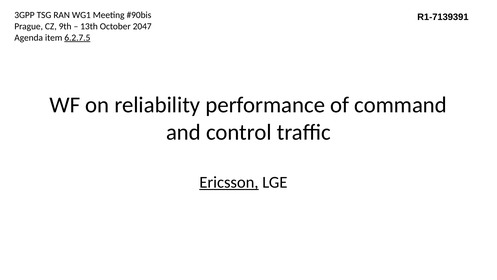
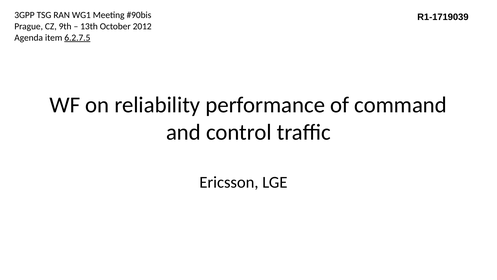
R1-7139391: R1-7139391 -> R1-1719039 (443, 17)
2047: 2047 -> 2012 (142, 26)
Ericsson underline: present -> none (229, 182)
